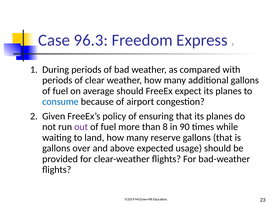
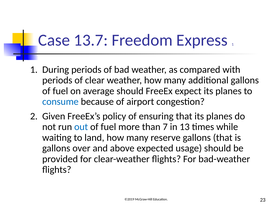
96.3: 96.3 -> 13.7 (91, 40)
out colour: purple -> blue (81, 127)
8: 8 -> 7 (165, 127)
90: 90 -> 13 (185, 127)
